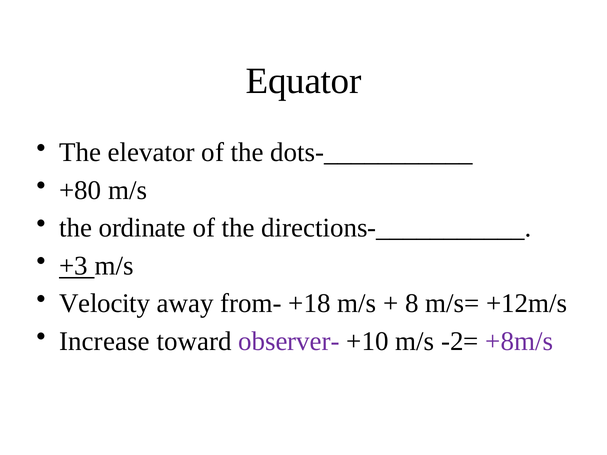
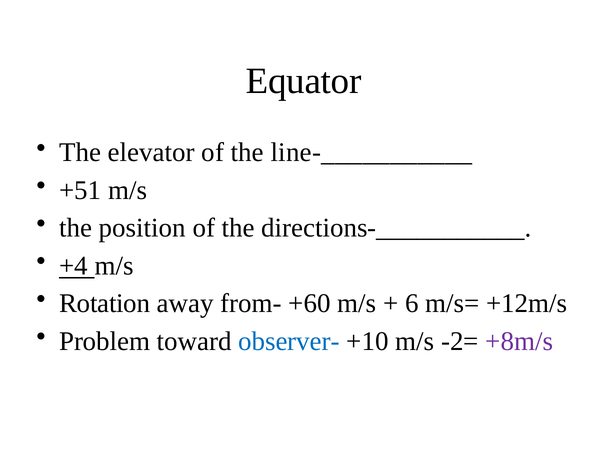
dots-___________: dots-___________ -> line-___________ (371, 153)
+80: +80 -> +51 (80, 190)
ordinate: ordinate -> position (142, 228)
+3: +3 -> +4 (74, 266)
Velocity: Velocity -> Rotation (105, 304)
+18: +18 -> +60 (310, 304)
8: 8 -> 6 (412, 304)
Increase: Increase -> Problem (105, 342)
observer- colour: purple -> blue (289, 342)
